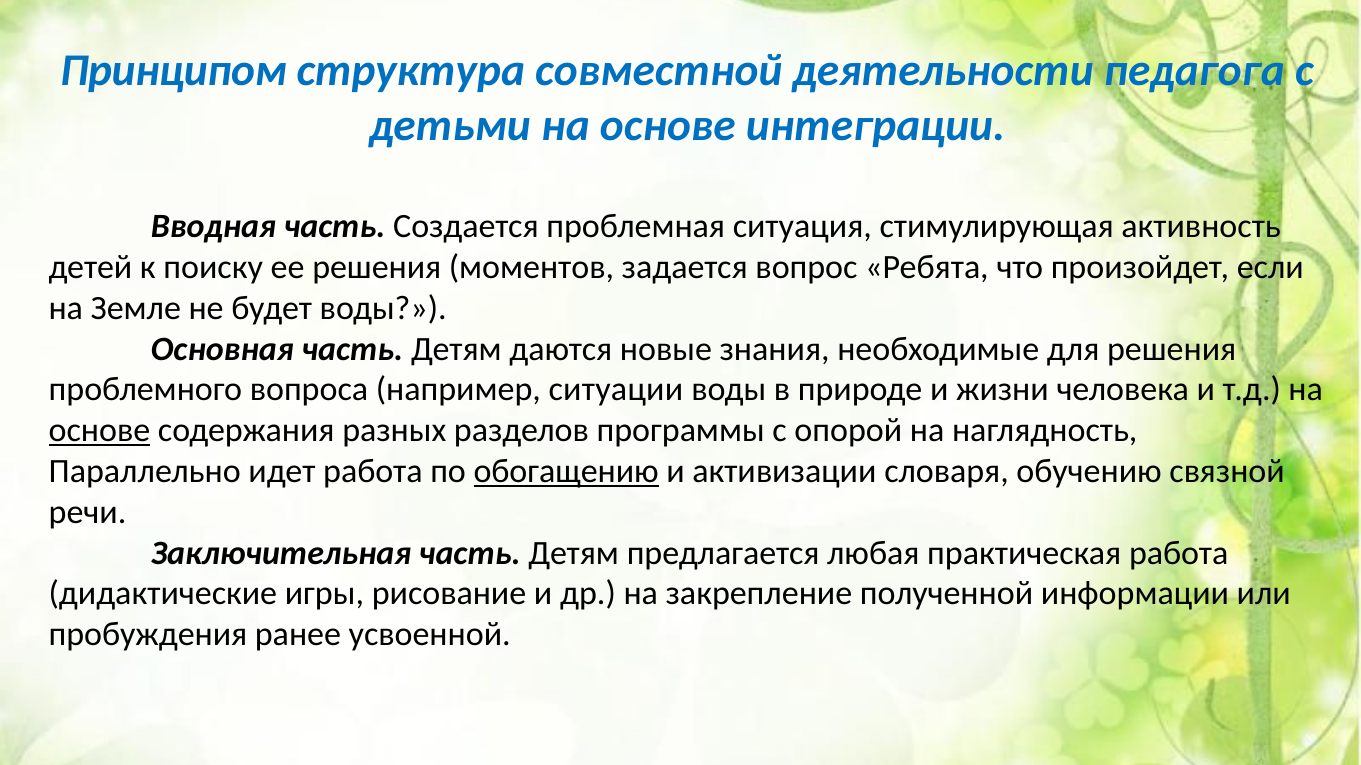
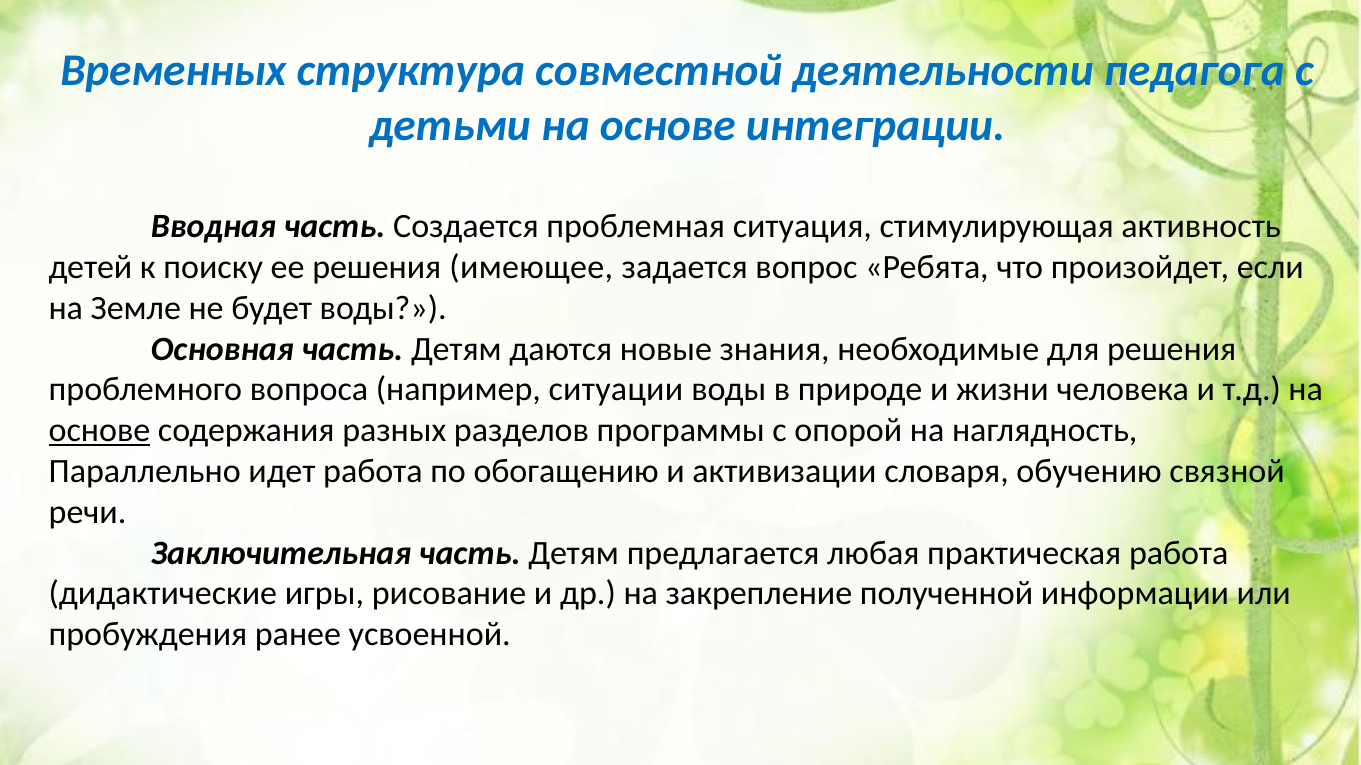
Принципом: Принципом -> Временных (173, 71)
моментов: моментов -> имеющее (531, 267)
обогащению underline: present -> none (566, 472)
